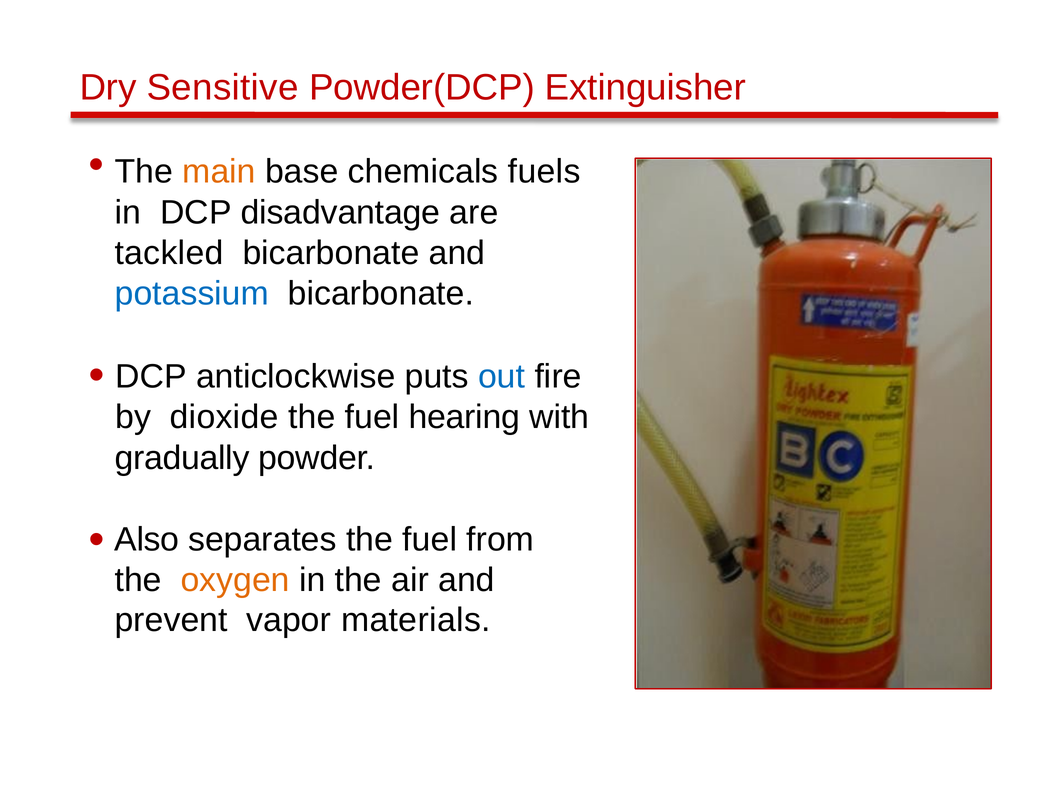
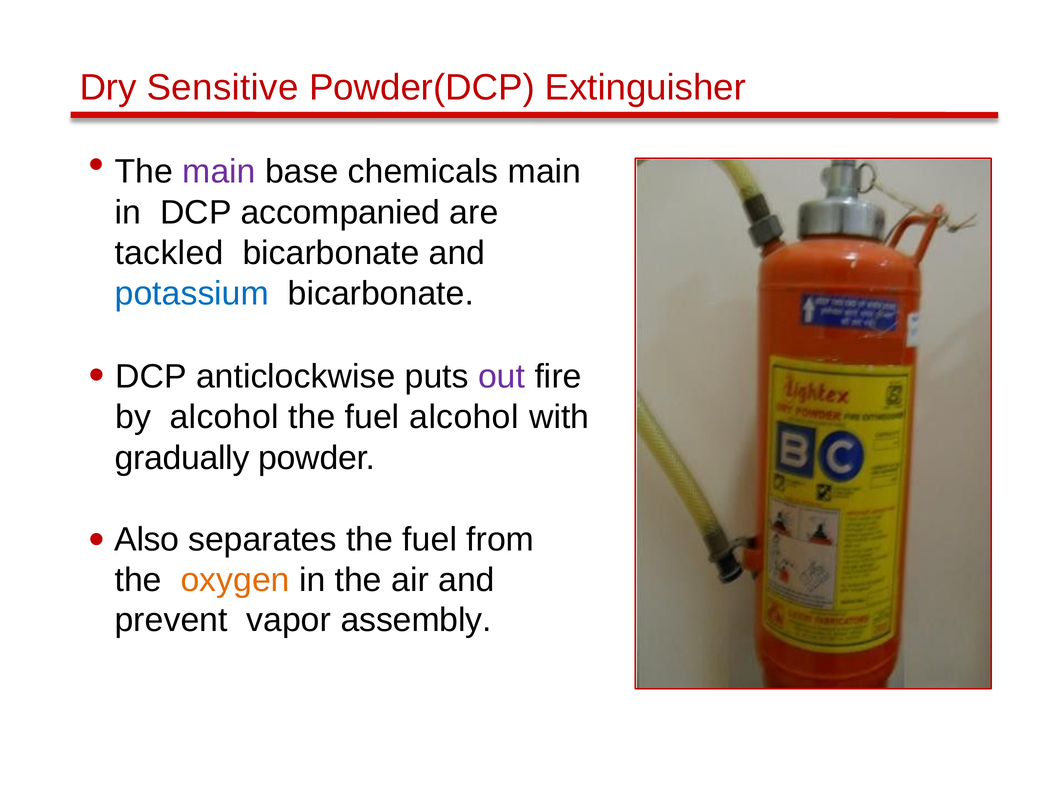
main colour: orange -> purple (219, 172)
chemicals fuels: fuels -> main (544, 172)
disadvantage: disadvantage -> accompanied (340, 212)
out colour: blue -> purple (502, 377)
by dioxide: dioxide -> alcohol (224, 417)
fuel hearing: hearing -> alcohol (464, 417)
materials: materials -> assembly (416, 620)
